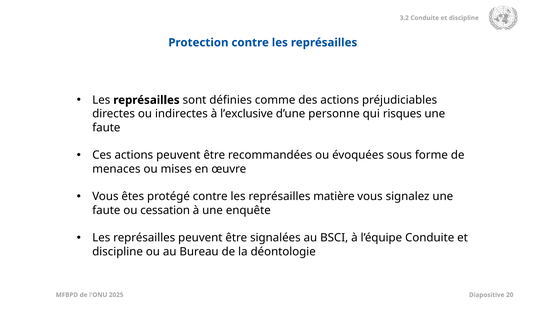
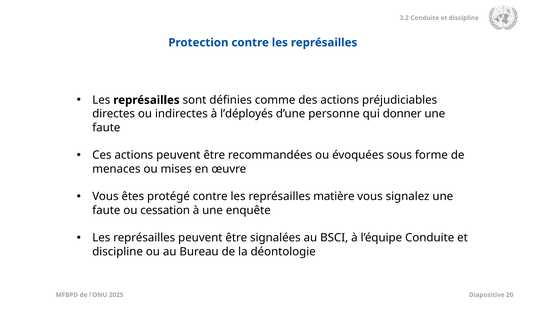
l’exclusive: l’exclusive -> l’déployés (247, 114)
risques: risques -> donner (402, 114)
